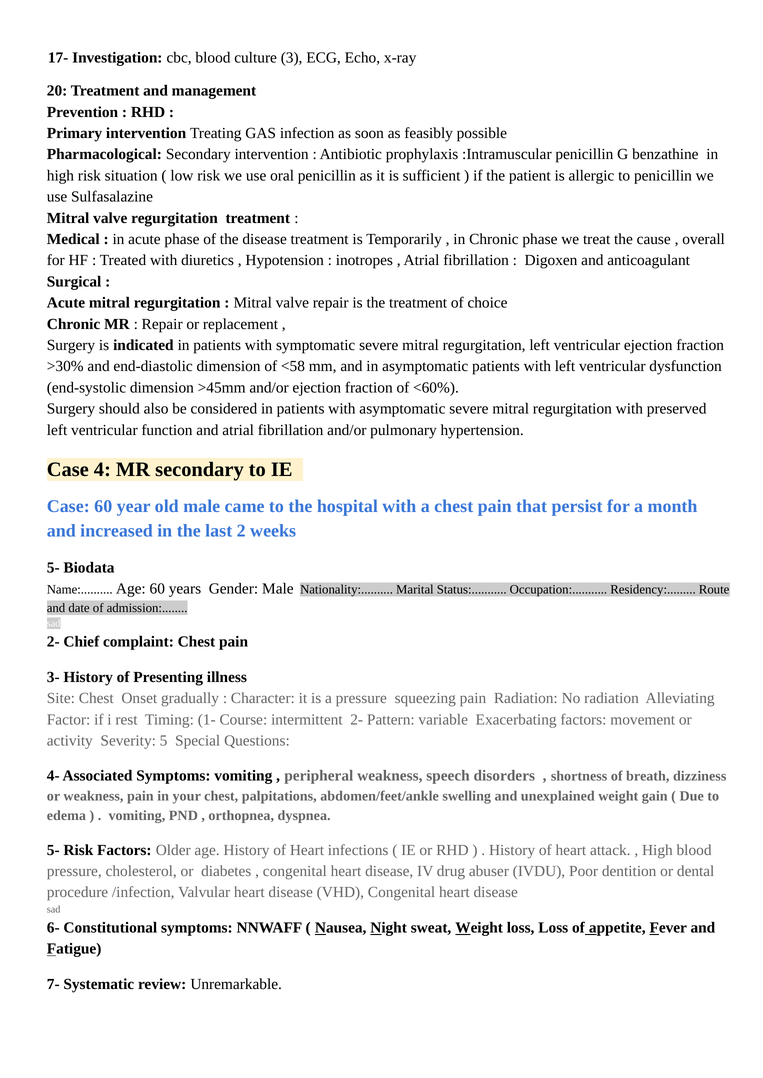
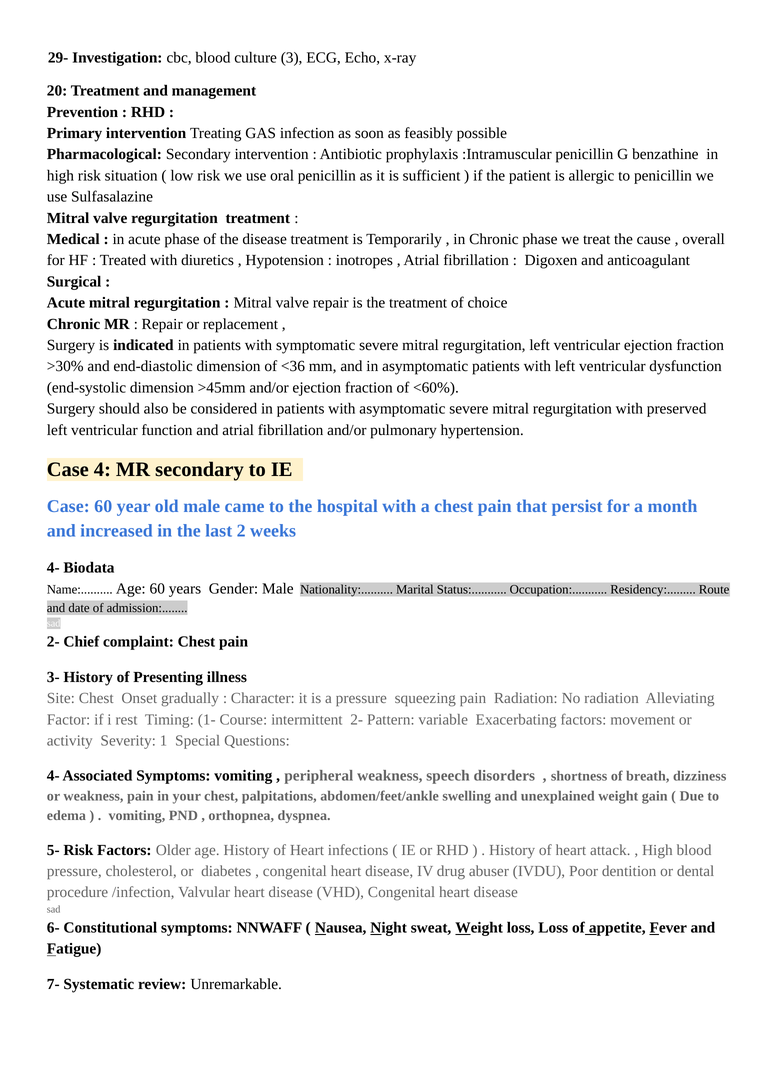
17-: 17- -> 29- (58, 58)
<58: <58 -> <36 (293, 367)
5-: 5- -> 4- (53, 568)
5: 5 -> 1 (164, 741)
